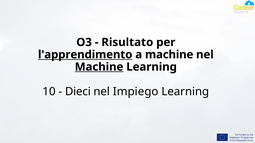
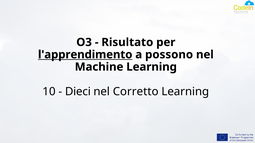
a machine: machine -> possono (169, 55)
Machine underline: present -> none (99, 67)
Impiego: Impiego -> Corretto (136, 92)
